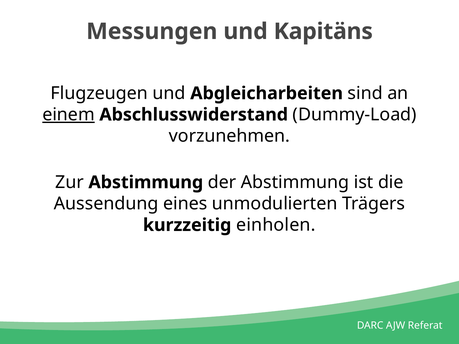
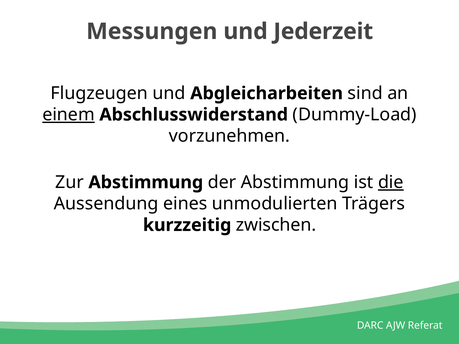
Kapitäns: Kapitäns -> Jederzeit (323, 31)
die underline: none -> present (391, 182)
einholen: einholen -> zwischen (276, 225)
